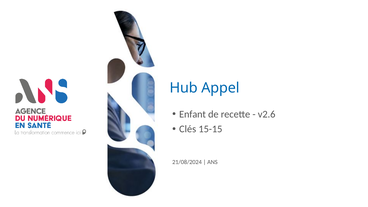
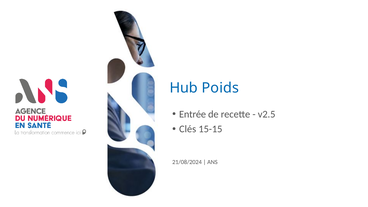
Appel: Appel -> Poids (220, 88)
Enfant: Enfant -> Entrée (193, 114)
v2.6: v2.6 -> v2.5 (267, 114)
